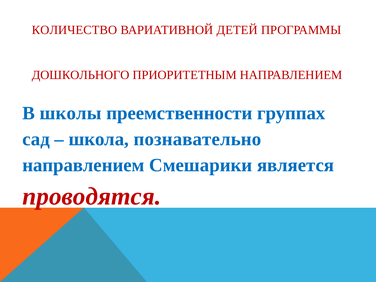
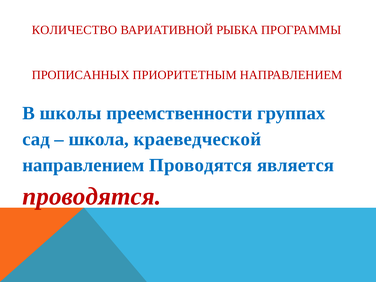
ДЕТЕЙ: ДЕТЕЙ -> РЫБКА (237, 30)
ДОШКОЛЬНОГО: ДОШКОЛЬНОГО -> ПРОПИСАННЫХ (81, 75)
познавательно: познавательно -> краеведческой (197, 139)
направлением Смешарики: Смешарики -> Проводятся (201, 165)
